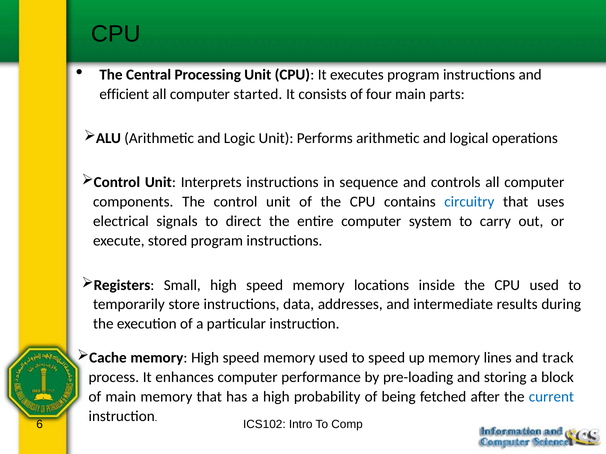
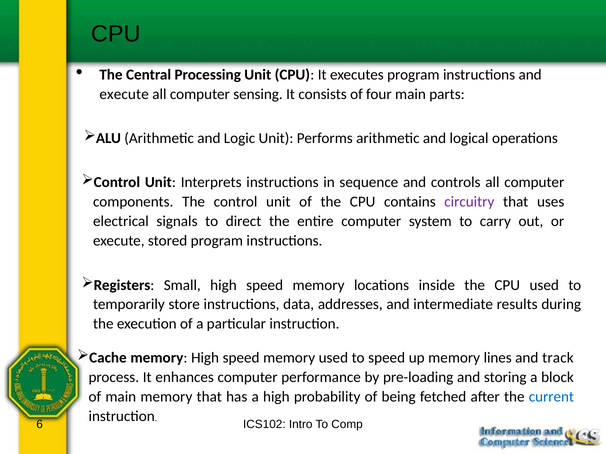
efficient: efficient -> execute (124, 94)
started: started -> sensing (258, 94)
circuitry colour: blue -> purple (469, 202)
